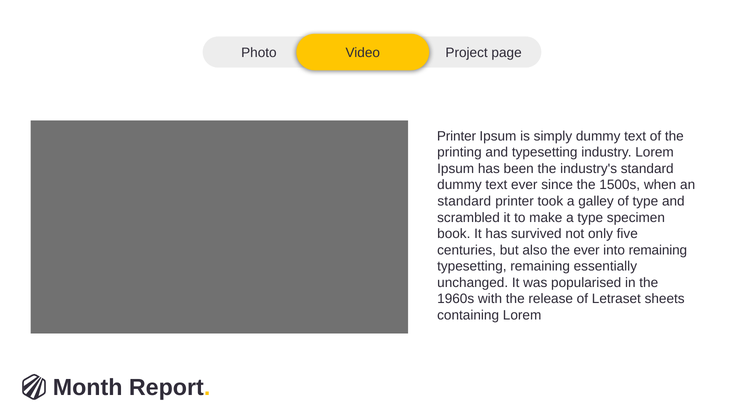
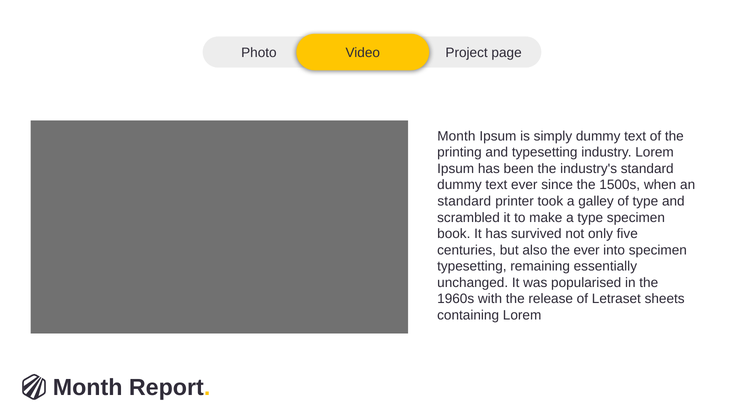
Printer: Printer -> Month (456, 136)
into remaining: remaining -> specimen (658, 250)
